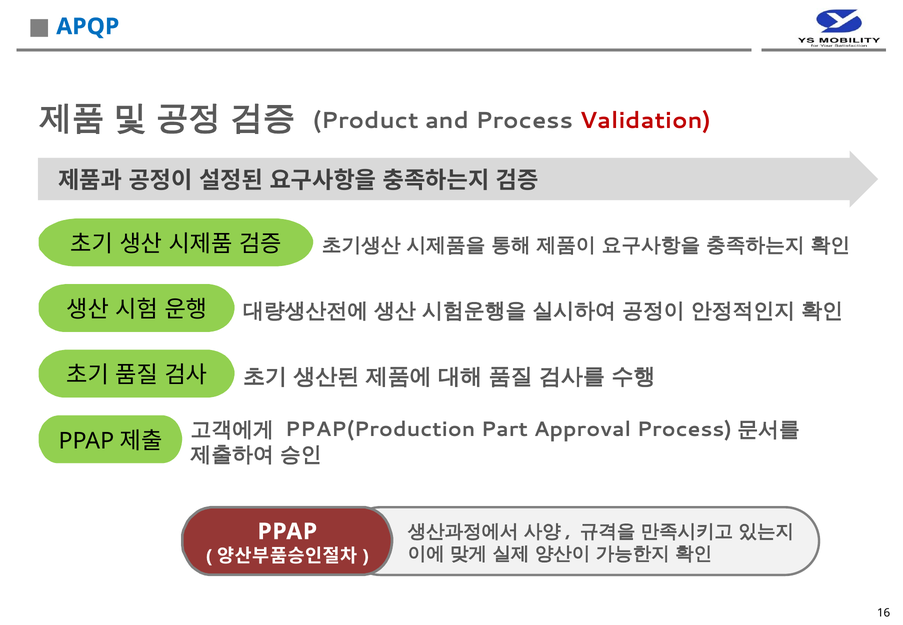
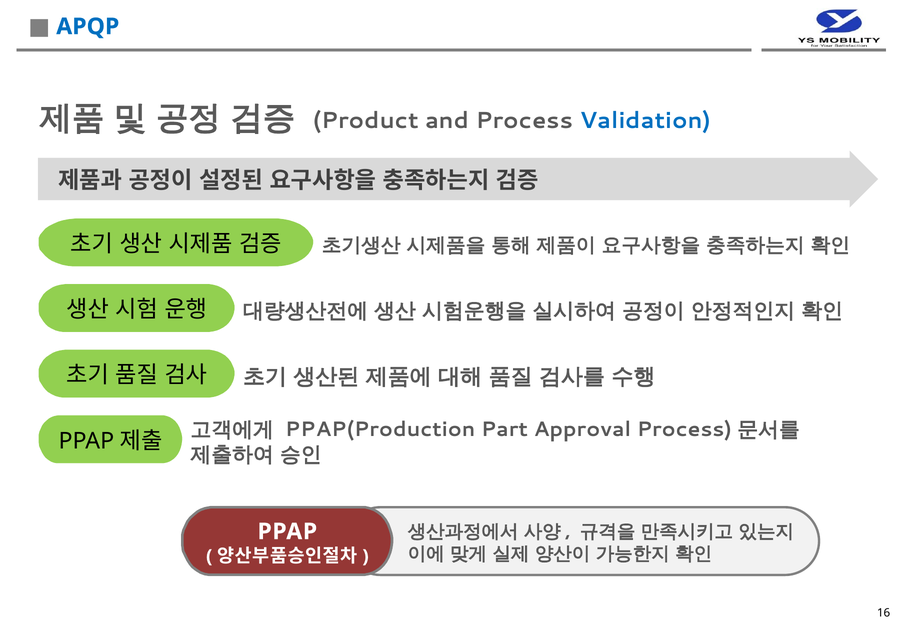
Validation colour: red -> blue (645, 121)
